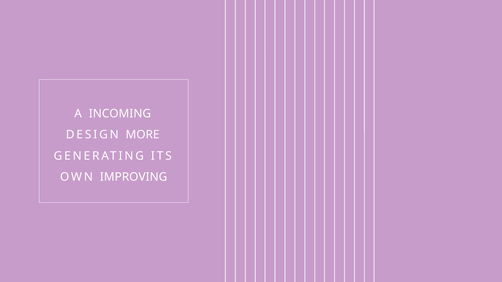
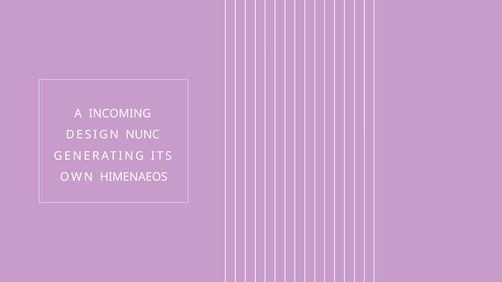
MORE: MORE -> NUNC (143, 135)
IMPROVING: IMPROVING -> HIMENAEOS (134, 177)
